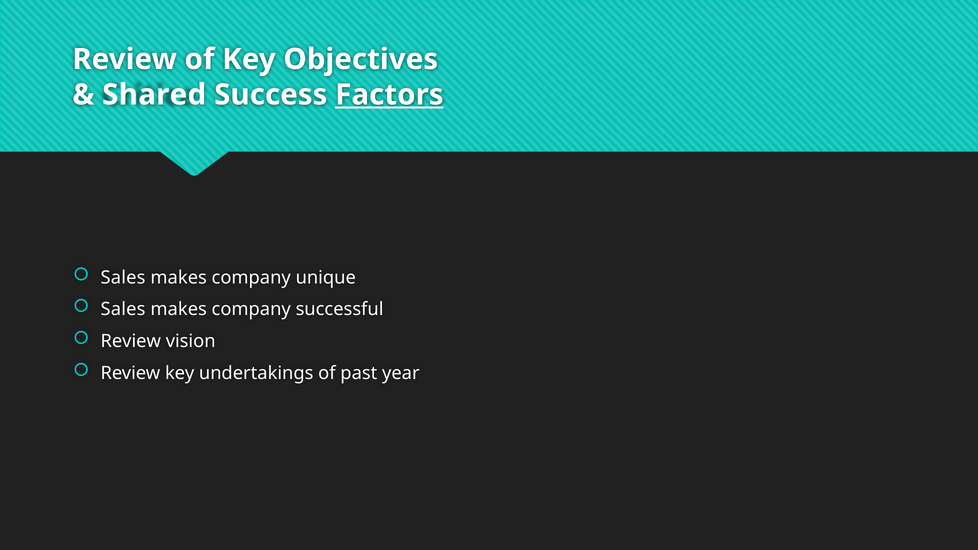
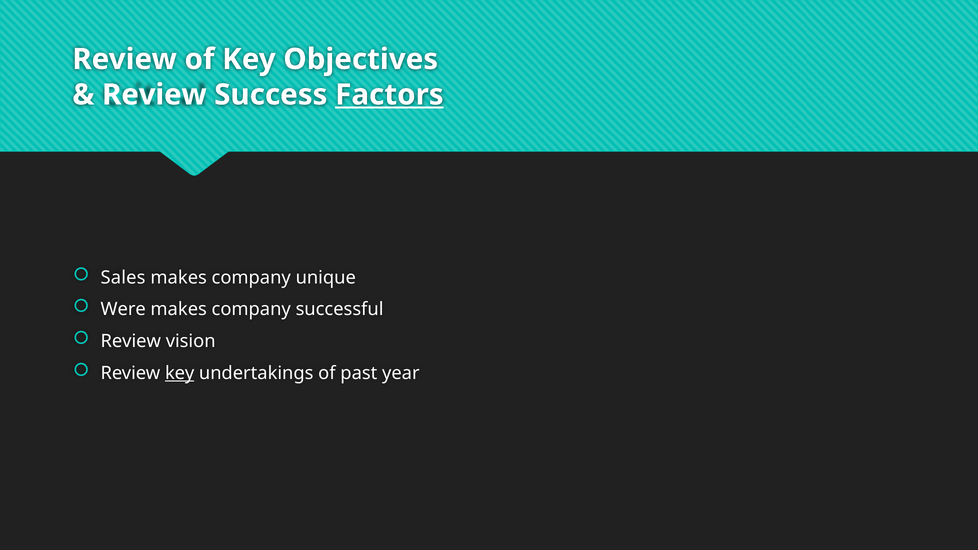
Shared: Shared -> Review (154, 95)
Sales: Sales -> Were (123, 309)
key underline: none -> present (180, 373)
